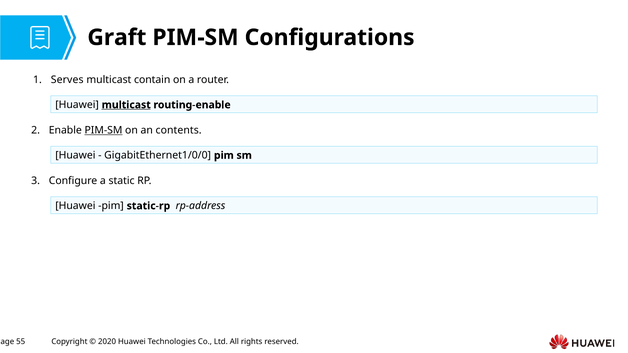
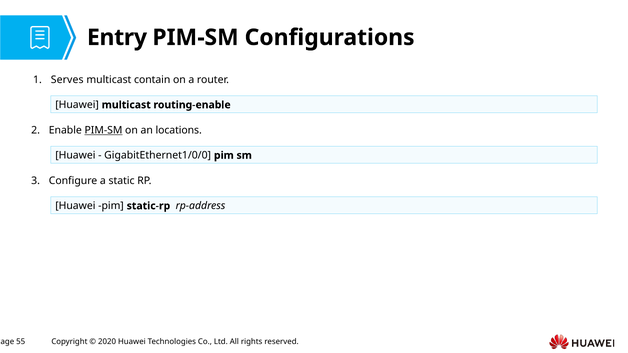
Graft: Graft -> Entry (117, 37)
multicast underline: present -> none (126, 105)
contents: contents -> locations (179, 130)
